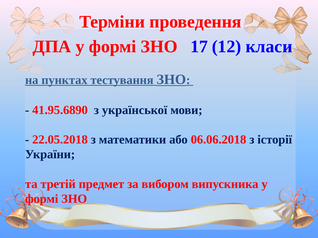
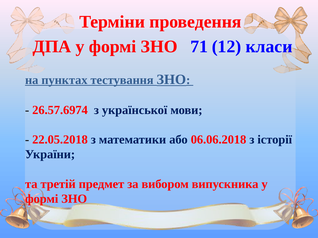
17: 17 -> 71 (199, 47)
41.95.6890: 41.95.6890 -> 26.57.6974 (60, 110)
